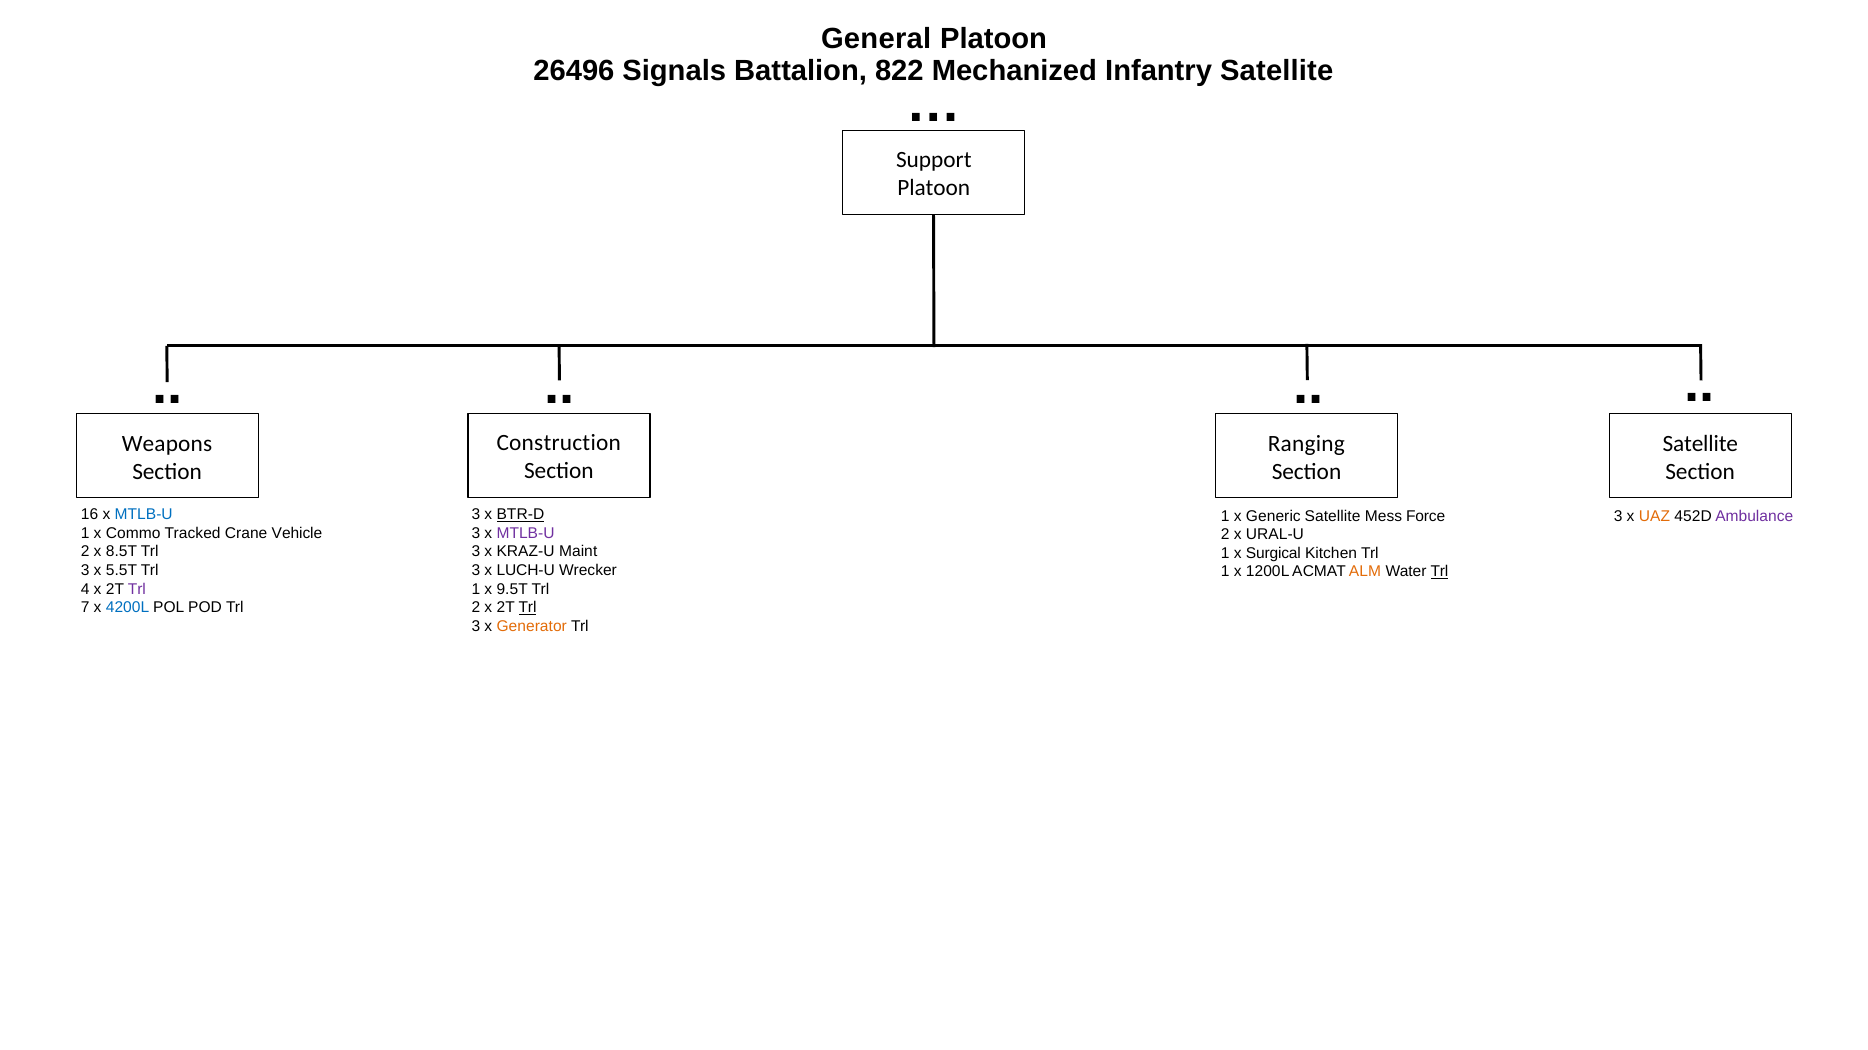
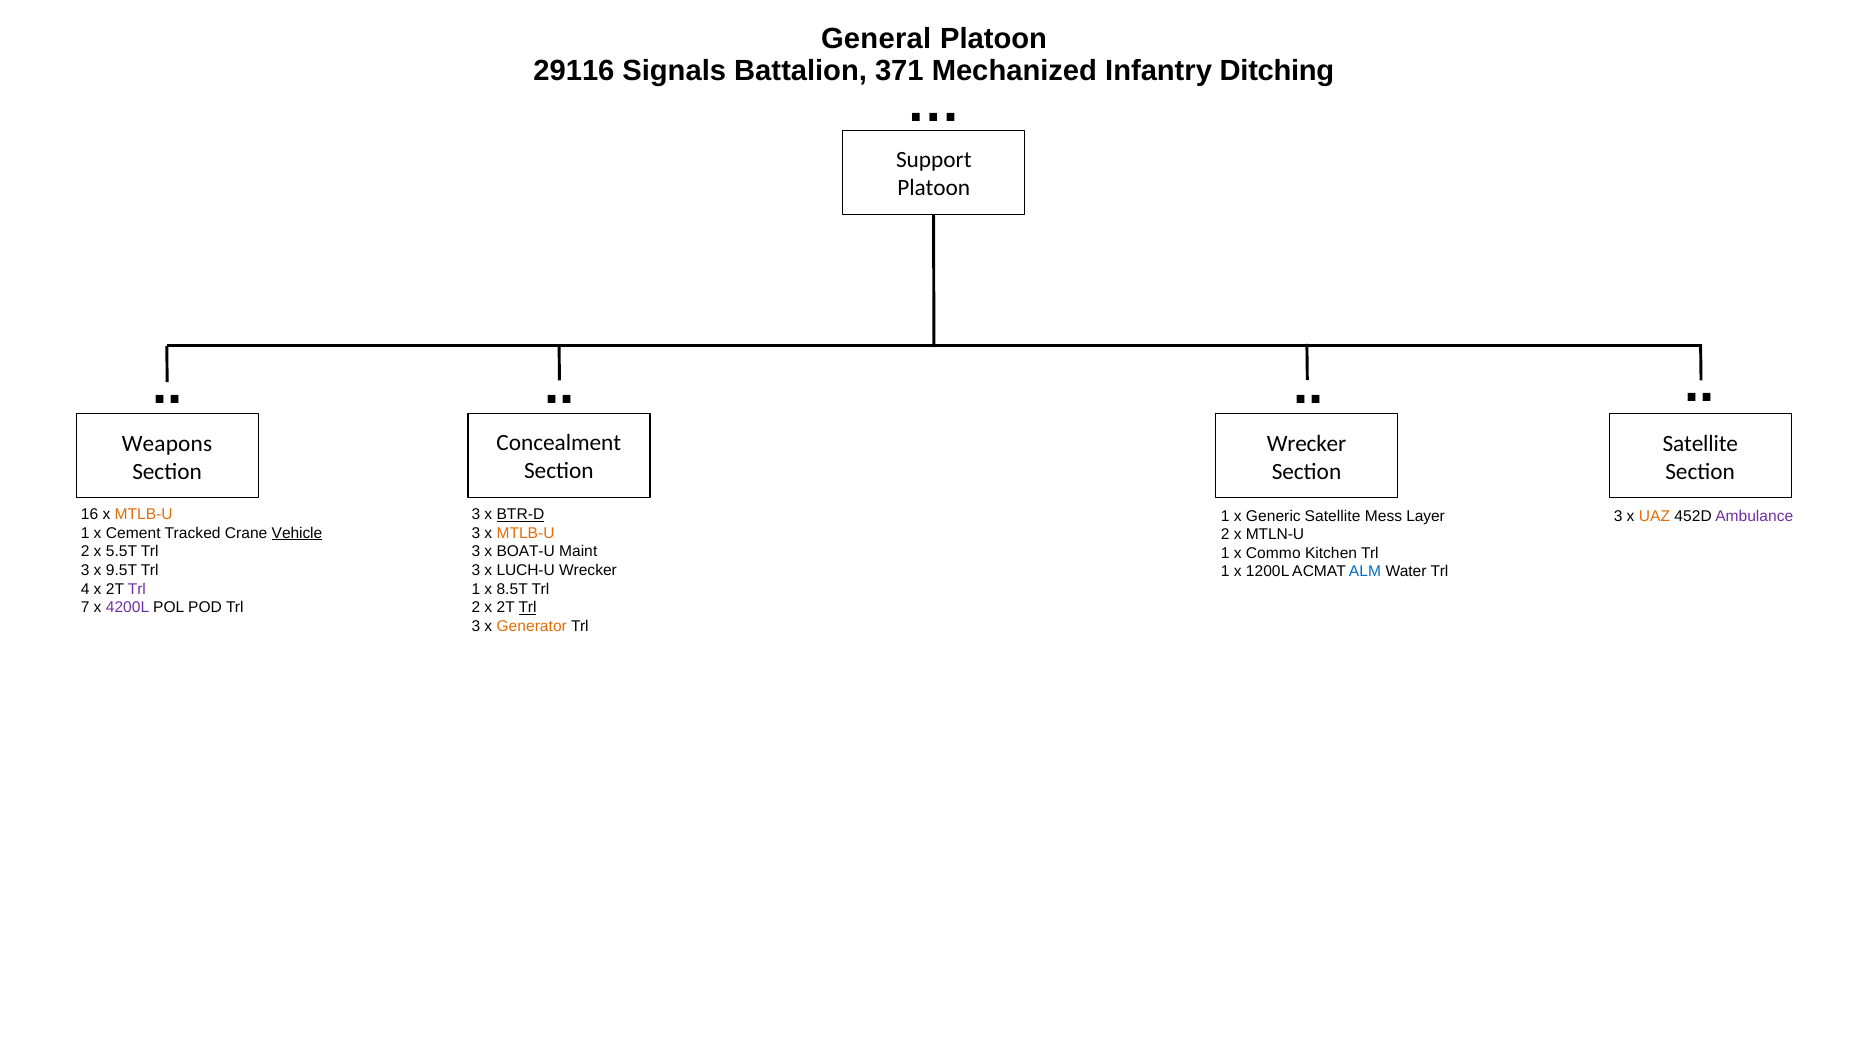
26496: 26496 -> 29116 (574, 71)
822: 822 -> 371 (899, 71)
Infantry Satellite: Satellite -> Ditching (1277, 71)
Construction: Construction -> Concealment (559, 443)
Ranging: Ranging -> Wrecker (1307, 444)
MTLB-U colour: blue -> orange (144, 515)
Force: Force -> Layer (1426, 516)
Commo: Commo -> Cement (133, 534)
Vehicle underline: none -> present (297, 534)
MTLB-U colour: purple -> orange (526, 534)
URAL-U: URAL-U -> MTLN-U (1275, 535)
8.5T: 8.5T -> 5.5T (121, 552)
KRAZ-U: KRAZ-U -> BOAT-U (526, 552)
Surgical: Surgical -> Commo (1273, 554)
5.5T: 5.5T -> 9.5T (121, 571)
ALM colour: orange -> blue (1365, 572)
Trl underline: present -> none (1439, 572)
9.5T: 9.5T -> 8.5T (512, 590)
4200L colour: blue -> purple (128, 608)
